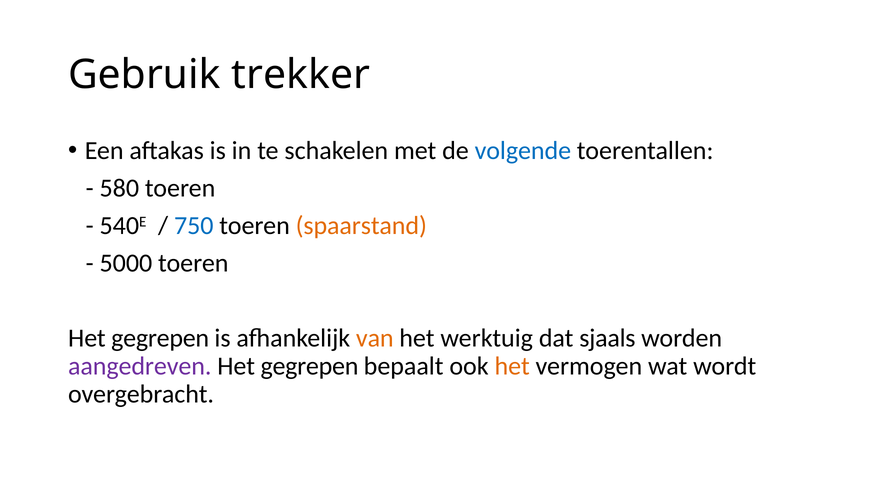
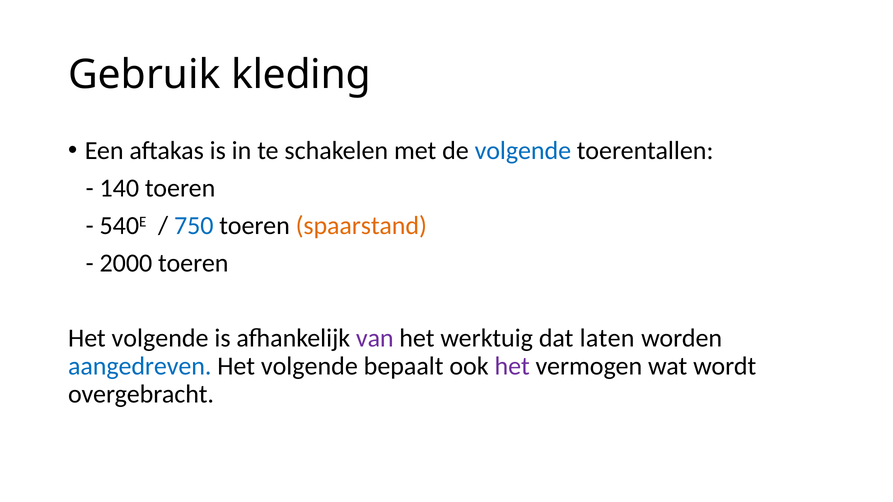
trekker: trekker -> kleding (301, 75)
580: 580 -> 140 (119, 188)
5000: 5000 -> 2000 (126, 263)
gegrepen: gegrepen -> volgende (160, 338)
van colour: orange -> purple (375, 338)
sjaals: sjaals -> laten (607, 338)
aangedreven colour: purple -> blue (140, 366)
gegrepen: gegrepen -> volgende (309, 366)
het colour: orange -> purple (512, 366)
